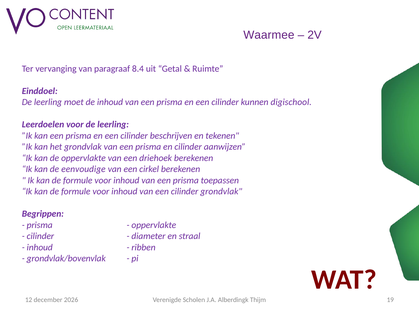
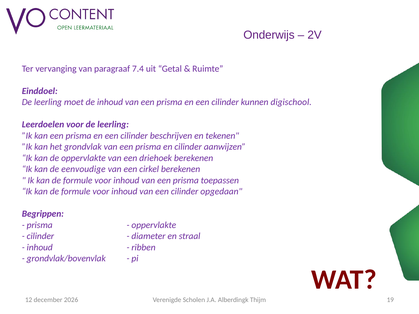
Waarmee: Waarmee -> Onderwijs (269, 35)
8.4: 8.4 -> 7.4 (138, 69)
cilinder grondvlak: grondvlak -> opgedaan (221, 192)
